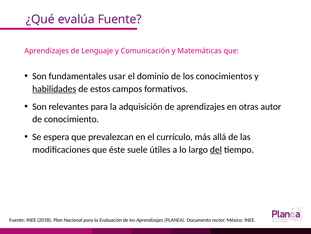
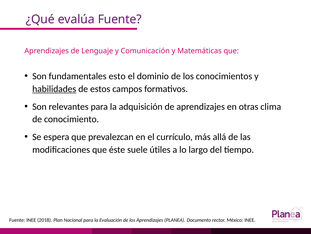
usar: usar -> esto (117, 76)
autor: autor -> clima (271, 106)
del underline: present -> none (216, 149)
